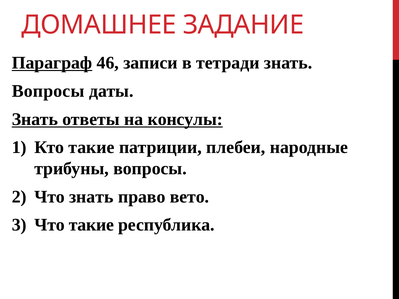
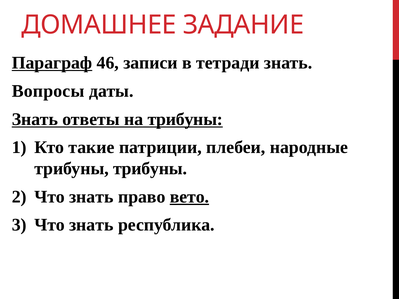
на консулы: консулы -> трибуны (185, 119)
трибуны вопросы: вопросы -> трибуны (150, 169)
вето underline: none -> present (189, 197)
такие: такие -> знать (91, 225)
